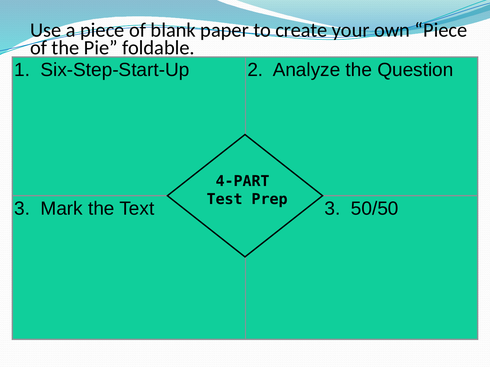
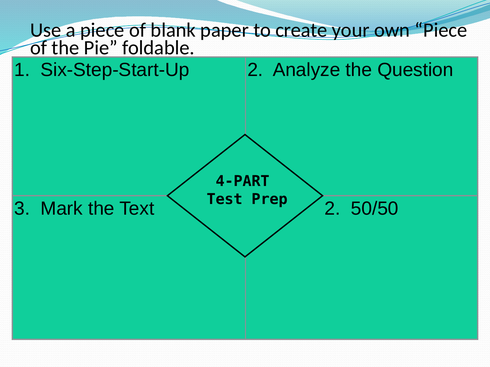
Text 3: 3 -> 2 (333, 209)
